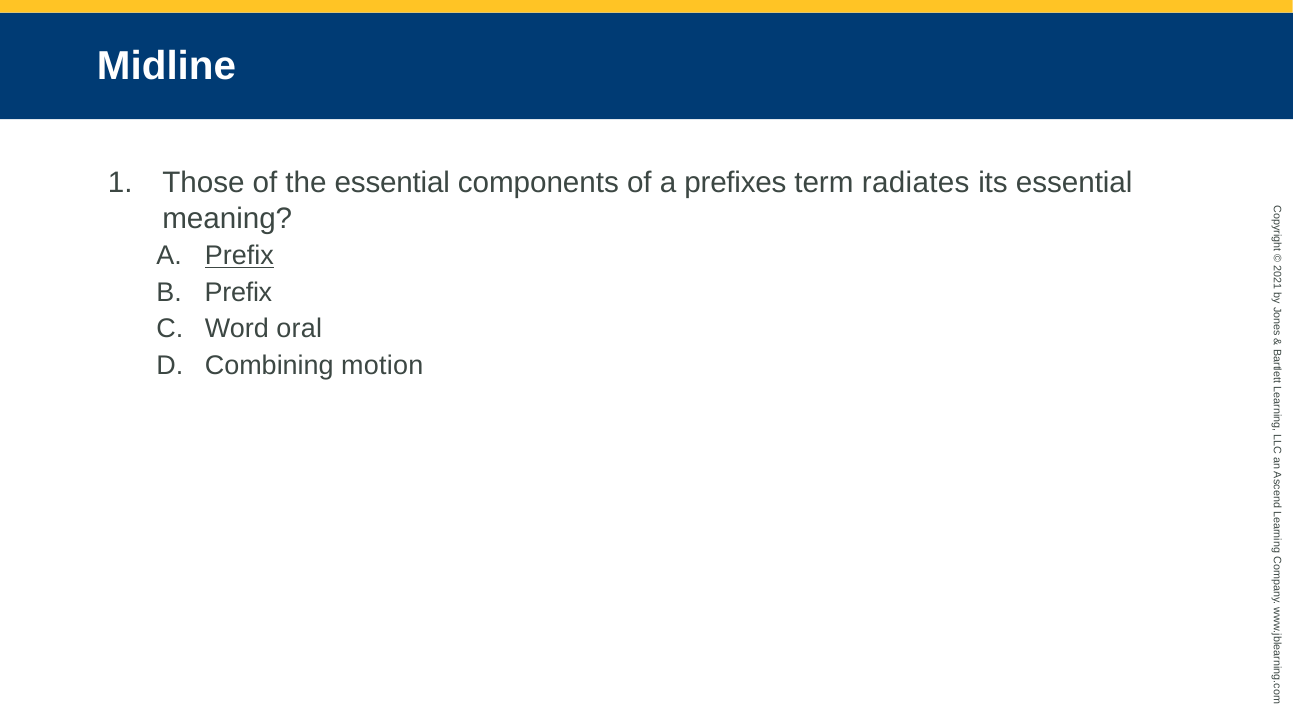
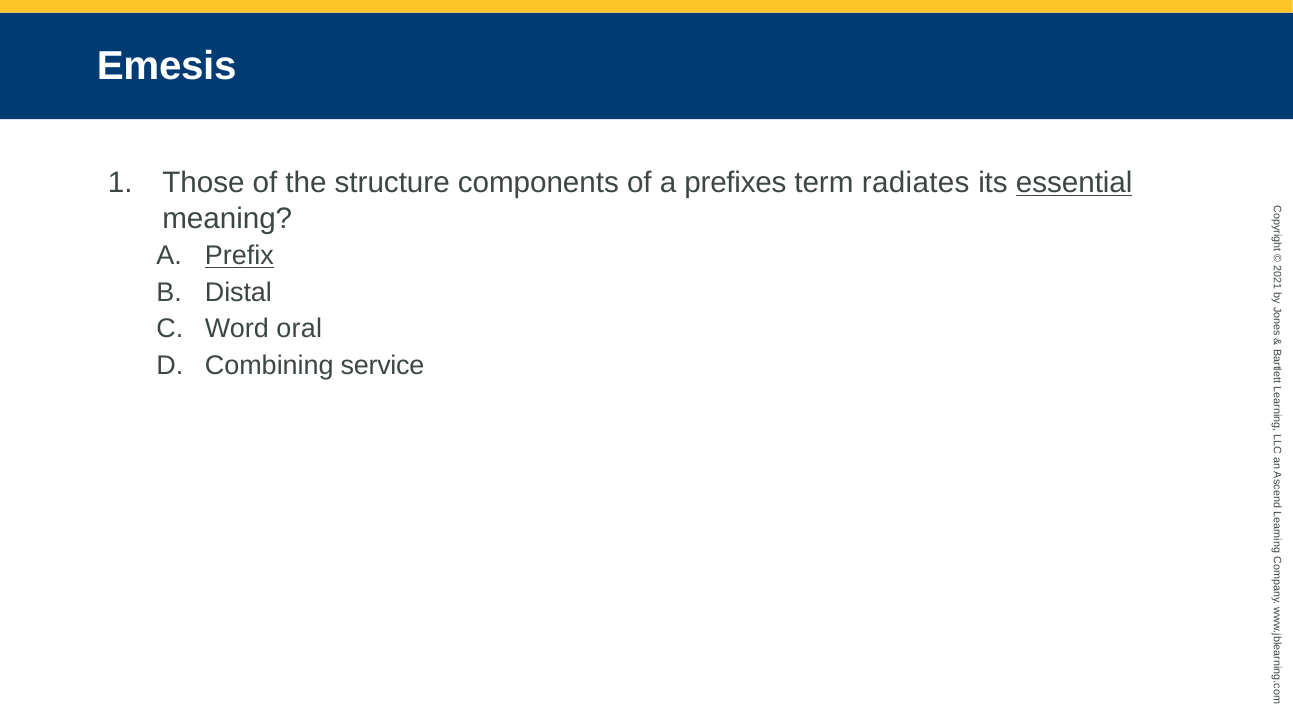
Midline: Midline -> Emesis (167, 66)
the essential: essential -> structure (392, 183)
essential underline: none -> present (1074, 183)
Prefix: Prefix -> Distal (238, 293)
motion: motion -> service (383, 365)
